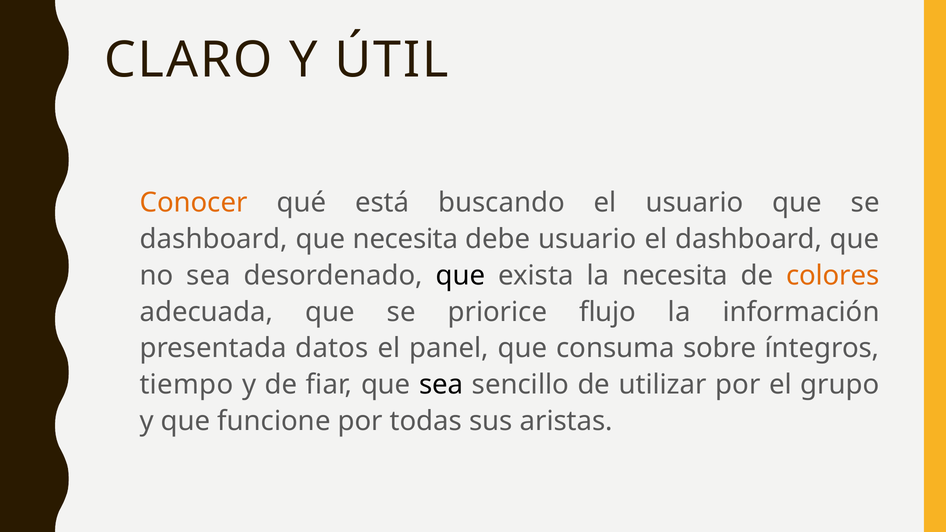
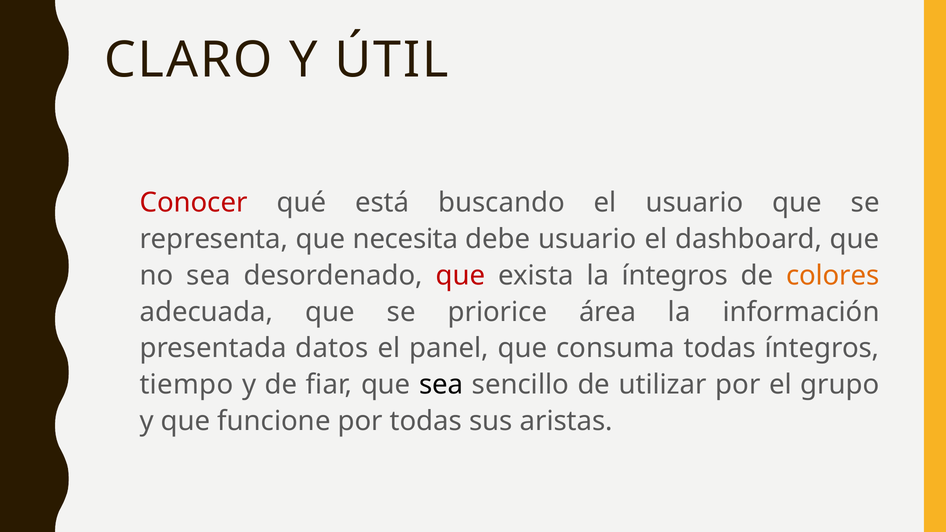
Conocer colour: orange -> red (194, 203)
dashboard: dashboard -> representa (214, 239)
que colour: black -> red (461, 276)
la necesita: necesita -> íntegros (675, 276)
flujo: flujo -> área (608, 312)
consuma sobre: sobre -> todas (720, 348)
